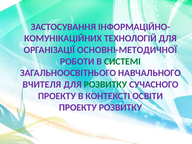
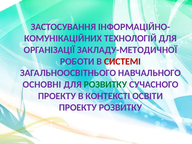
ОСНОВНІ-МЕТОДИЧНОЇ: ОСНОВНІ-МЕТОДИЧНОЇ -> ЗАКЛАДУ-МЕТОДИЧНОЇ (127, 50)
СИСТЕМІ colour: green -> red (122, 61)
ВЧИТЕЛЯ: ВЧИТЕЛЯ -> ОСНОВНІ (42, 84)
